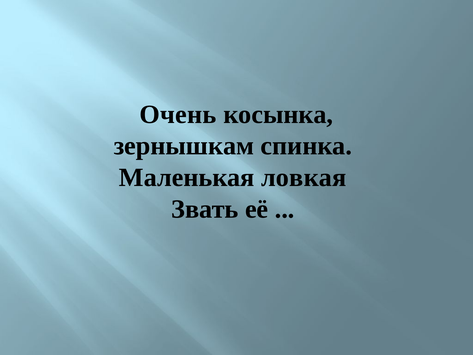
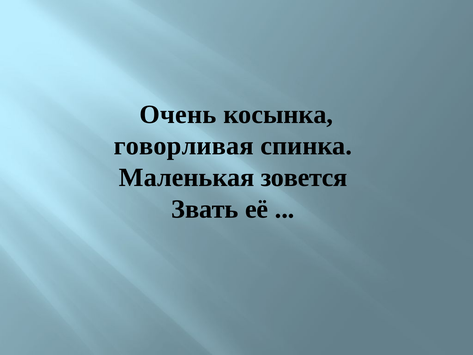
зернышкам: зернышкам -> говорливая (184, 146)
ловкая: ловкая -> зовется (304, 177)
